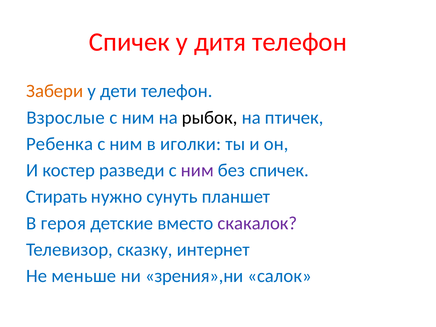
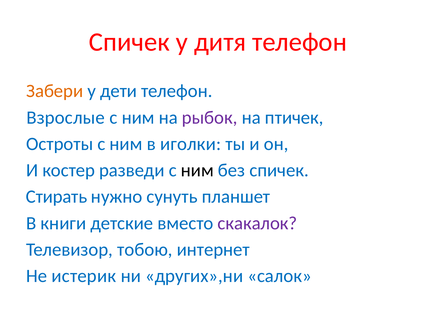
рыбок colour: black -> purple (210, 117)
Ребенка: Ребенка -> Остроты (60, 144)
ним colour: purple -> black (197, 170)
героя: героя -> книги (63, 223)
сказку: сказку -> тобою (145, 250)
меньше: меньше -> истерик (84, 276)
зрения»,ни: зрения»,ни -> других»,ни (194, 276)
